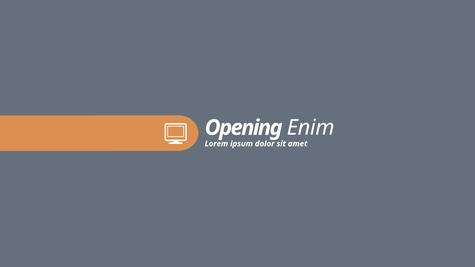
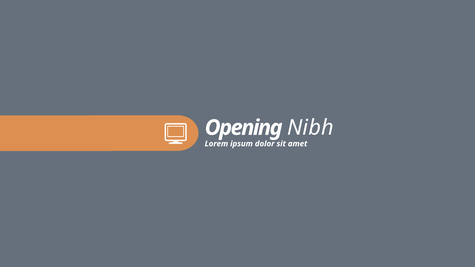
Enim: Enim -> Nibh (310, 128)
